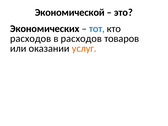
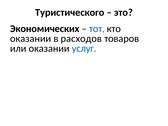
Экономической: Экономической -> Туристического (70, 12)
расходов: расходов -> оказании (31, 39)
услуг colour: orange -> blue (84, 48)
